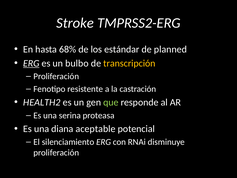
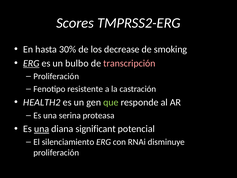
Stroke: Stroke -> Scores (75, 23)
68%: 68% -> 30% (68, 49)
estándar: estándar -> decrease (122, 49)
planned: planned -> smoking (171, 49)
transcripción colour: yellow -> pink (129, 63)
una underline: none -> present (42, 129)
aceptable: aceptable -> significant (96, 129)
